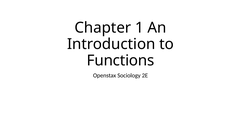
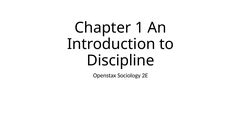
Functions: Functions -> Discipline (121, 60)
